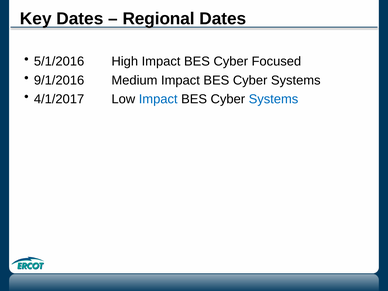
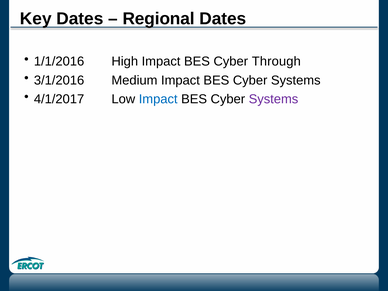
5/1/2016: 5/1/2016 -> 1/1/2016 (59, 61)
Focused: Focused -> Through (276, 61)
9/1/2016: 9/1/2016 -> 3/1/2016 (59, 80)
Systems colour: blue -> purple (273, 99)
